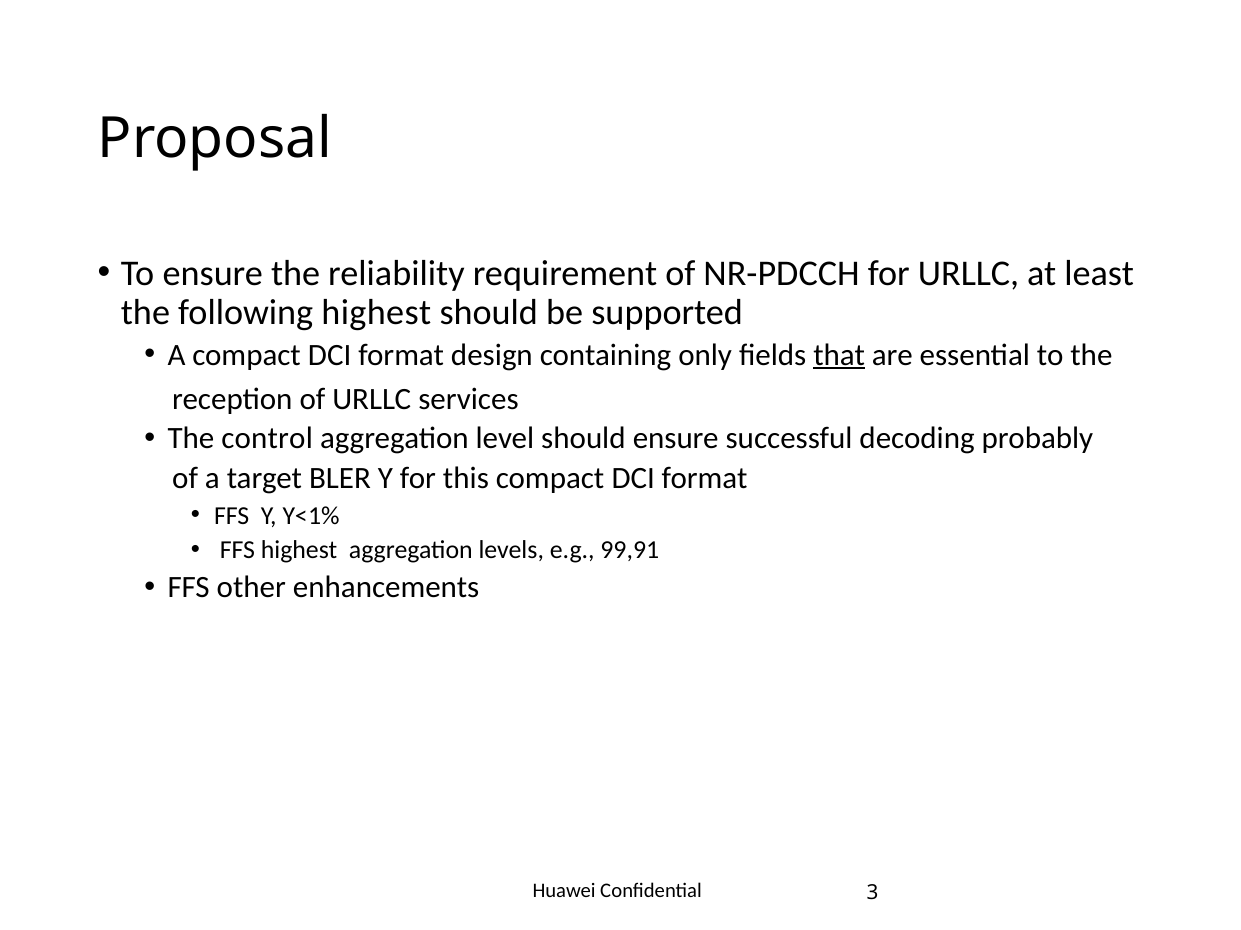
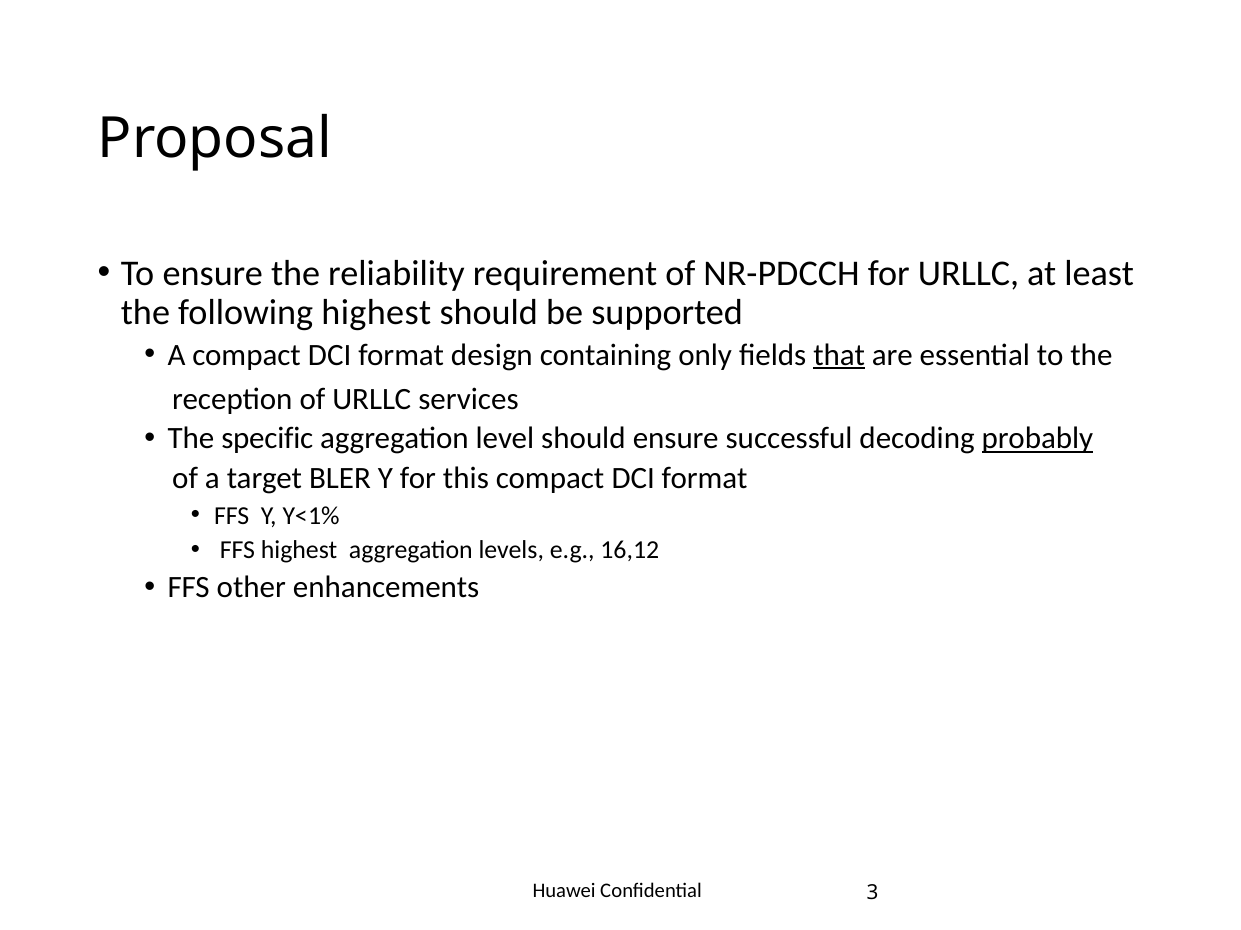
control: control -> specific (267, 439)
probably underline: none -> present (1037, 439)
99,91: 99,91 -> 16,12 (630, 550)
